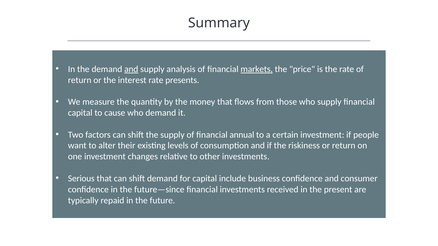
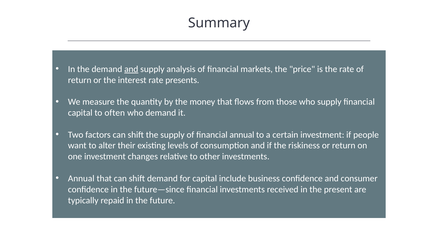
markets underline: present -> none (257, 69)
cause: cause -> often (115, 113)
Serious: Serious -> Annual (81, 179)
